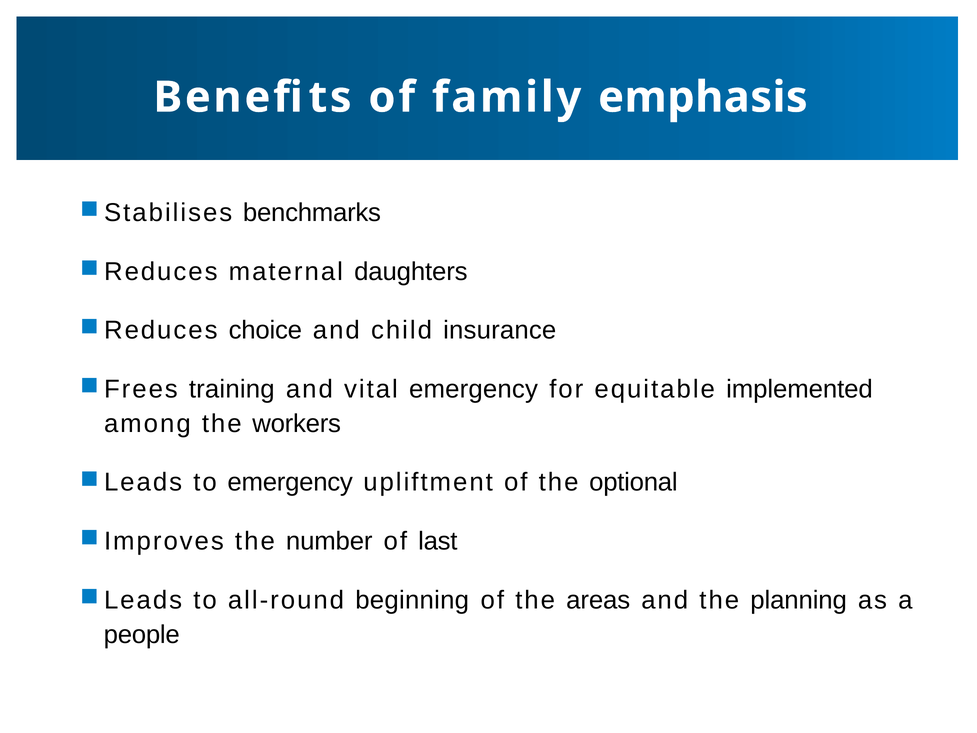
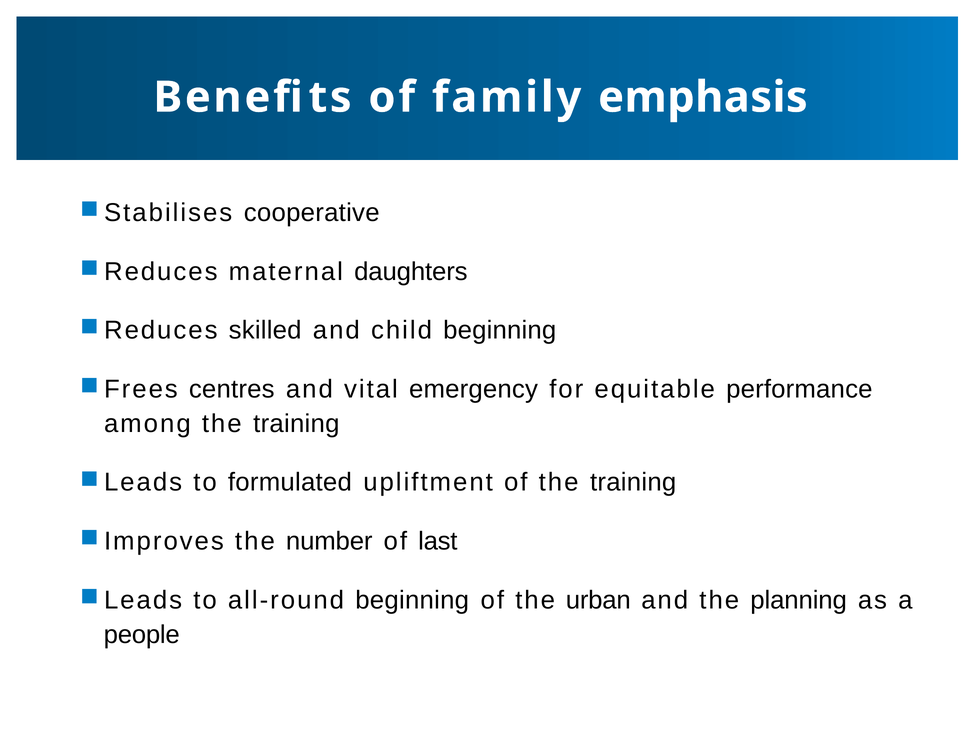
benchmarks: benchmarks -> cooperative (312, 213)
choice: choice -> skilled (265, 330)
child insurance: insurance -> beginning (500, 330)
training: training -> centres (232, 389)
implemented: implemented -> performance (799, 389)
among the workers: workers -> training (296, 423)
to emergency: emergency -> formulated (290, 482)
of the optional: optional -> training (633, 482)
areas: areas -> urban (598, 600)
